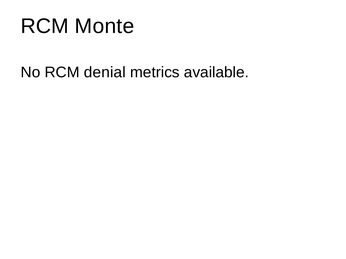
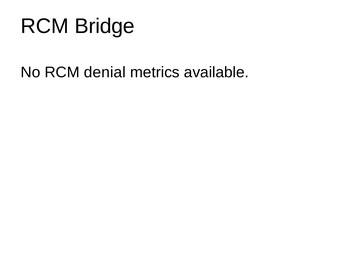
Monte: Monte -> Bridge (105, 26)
